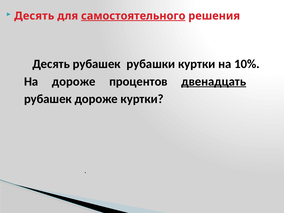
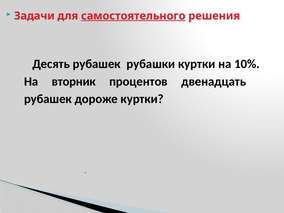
Десять: Десять -> Задачи (34, 16)
На дороже: дороже -> вторник (74, 81)
двенадцать underline: present -> none (214, 81)
